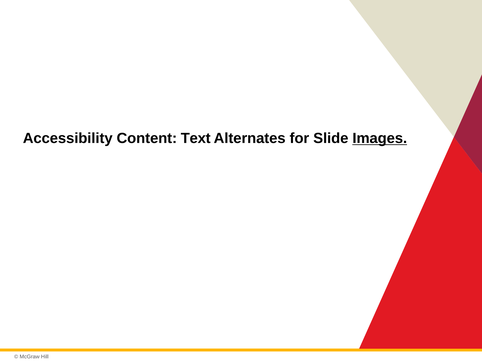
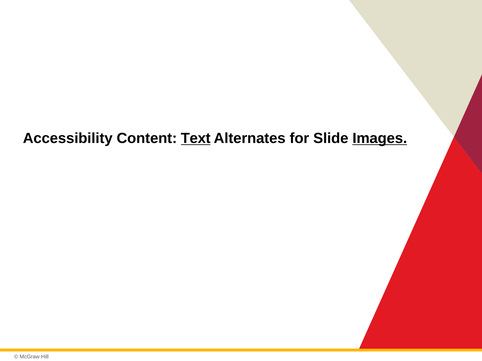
Text underline: none -> present (196, 139)
